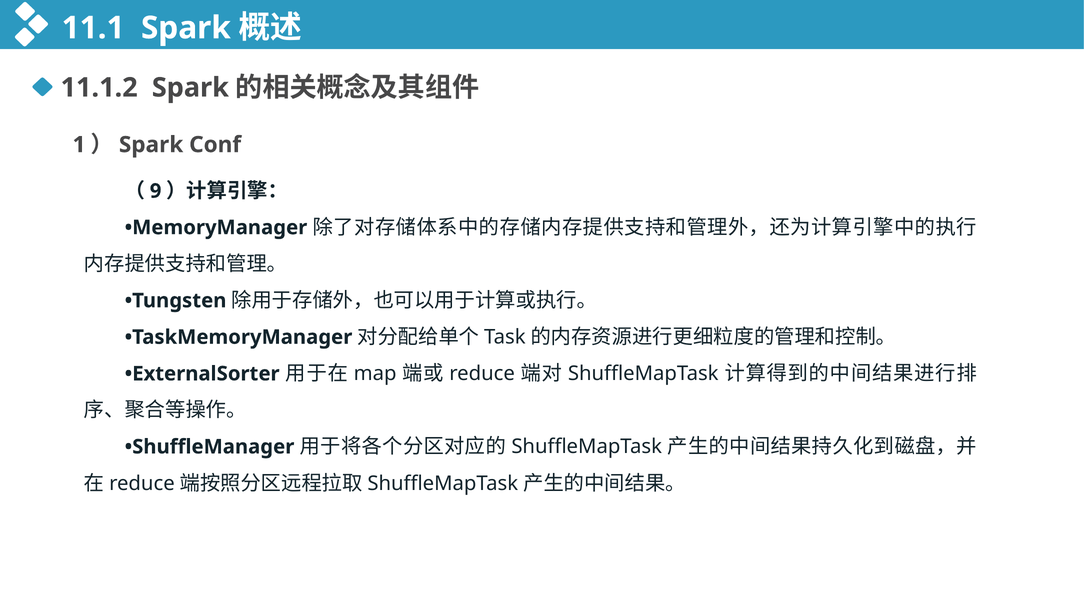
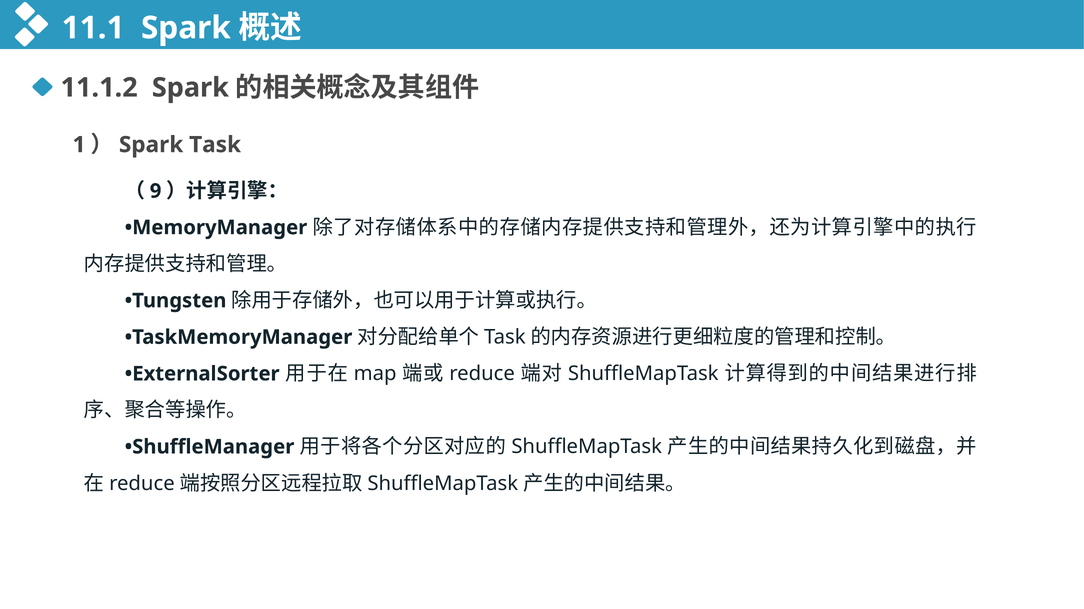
Conf: Conf -> Task (215, 145)
